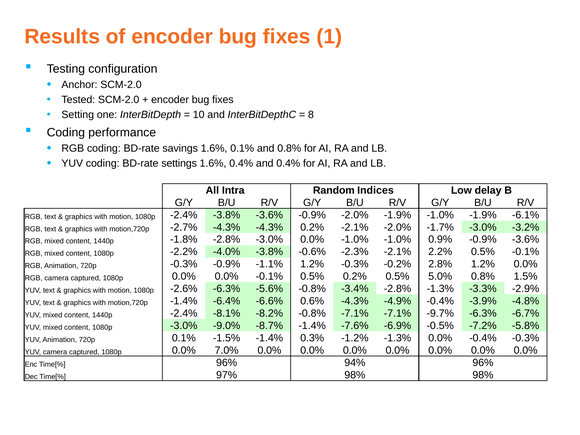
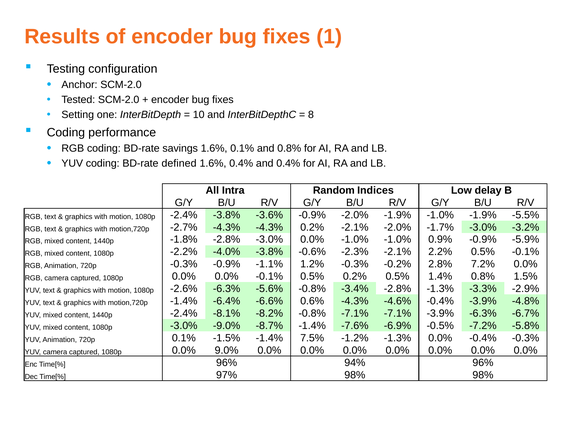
settings: settings -> defined (179, 164)
-6.1%: -6.1% -> -5.5% (526, 215)
-0.9% -3.6%: -3.6% -> -5.9% (526, 240)
2.8% 1.2%: 1.2% -> 7.2% (483, 264)
5.0%: 5.0% -> 1.4% (440, 276)
-4.9%: -4.9% -> -4.6% (398, 301)
-9.7%: -9.7% -> -3.9% (440, 313)
0.3%: 0.3% -> 7.5% (312, 338)
7.0%: 7.0% -> 9.0% (227, 350)
